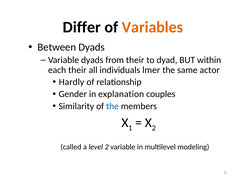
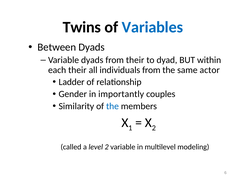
Differ: Differ -> Twins (82, 27)
Variables colour: orange -> blue (152, 27)
individuals lmer: lmer -> from (151, 70)
Hardly: Hardly -> Ladder (72, 82)
explanation: explanation -> importantly (121, 94)
